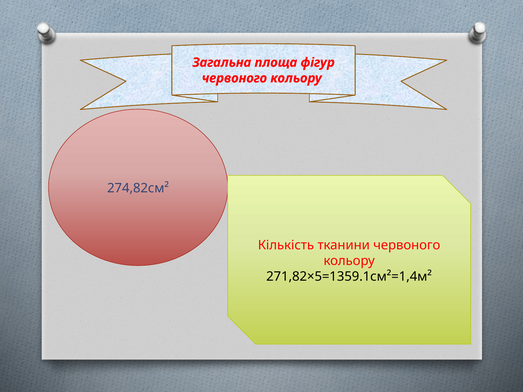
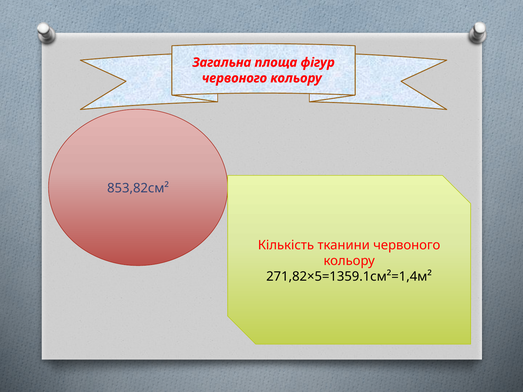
274,82см²: 274,82см² -> 853,82см² (138, 188)
